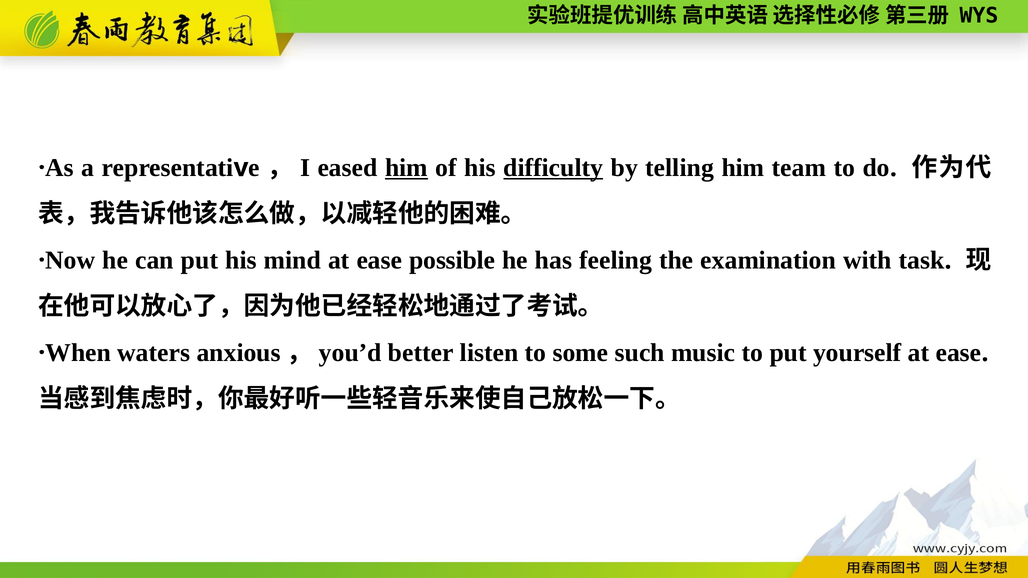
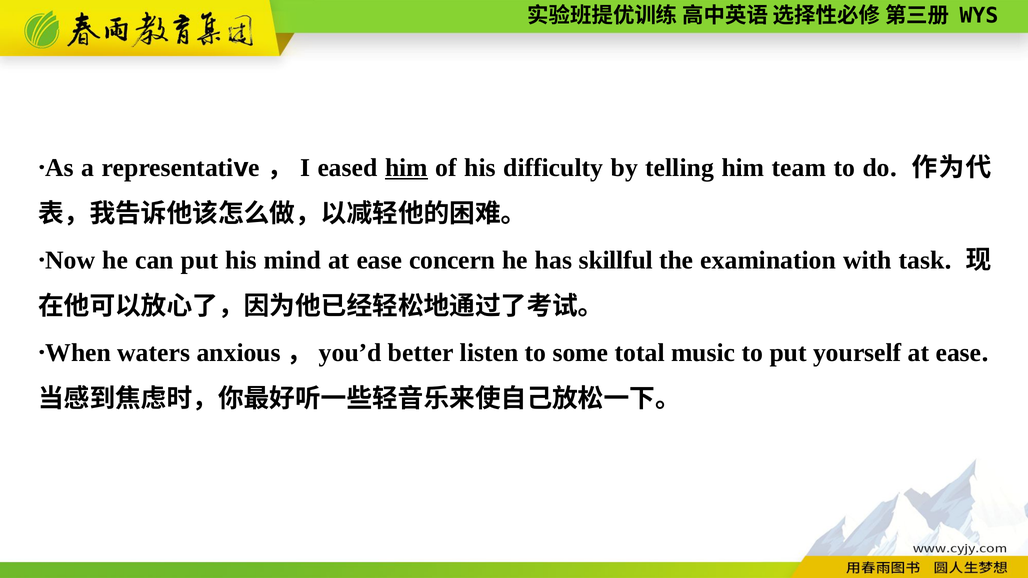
difficulty underline: present -> none (553, 168)
possible: possible -> concern (452, 260)
feeling: feeling -> skillful (616, 260)
such: such -> total (640, 353)
